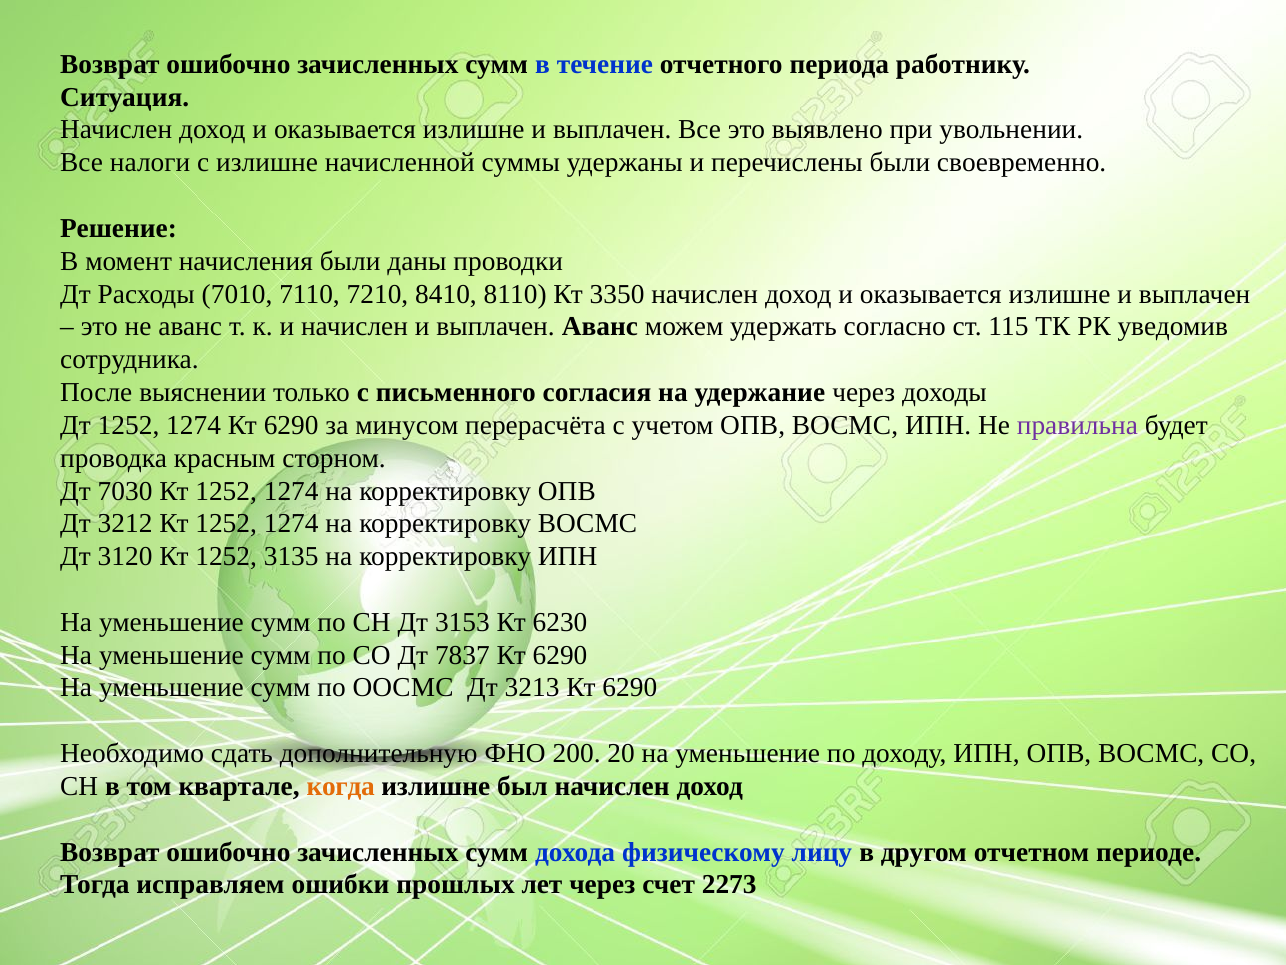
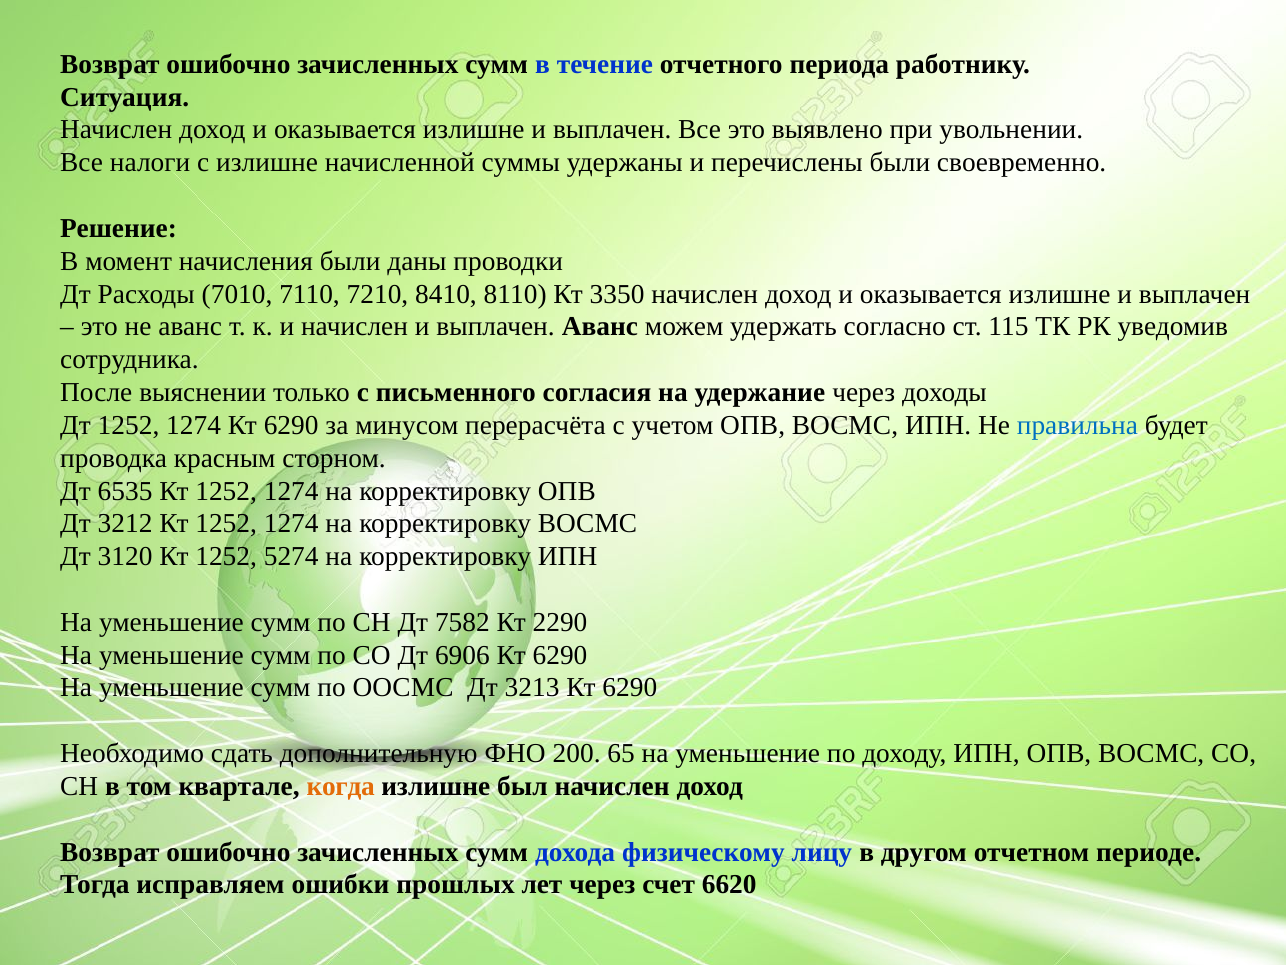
правильна colour: purple -> blue (1077, 425)
7030: 7030 -> 6535 (125, 491)
3135: 3135 -> 5274 (291, 556)
3153: 3153 -> 7582 (462, 622)
6230: 6230 -> 2290 (560, 622)
7837: 7837 -> 6906 (462, 655)
20: 20 -> 65 (621, 753)
2273: 2273 -> 6620 (729, 884)
